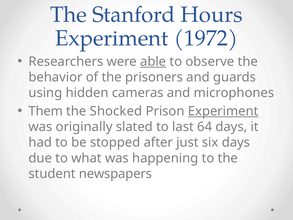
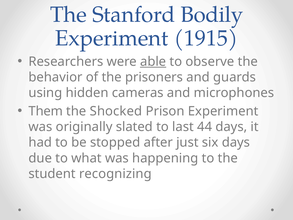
Hours: Hours -> Bodily (212, 15)
1972: 1972 -> 1915 (206, 38)
Experiment underline: present -> none (223, 111)
64: 64 -> 44 (205, 127)
newspapers: newspapers -> recognizing (115, 174)
